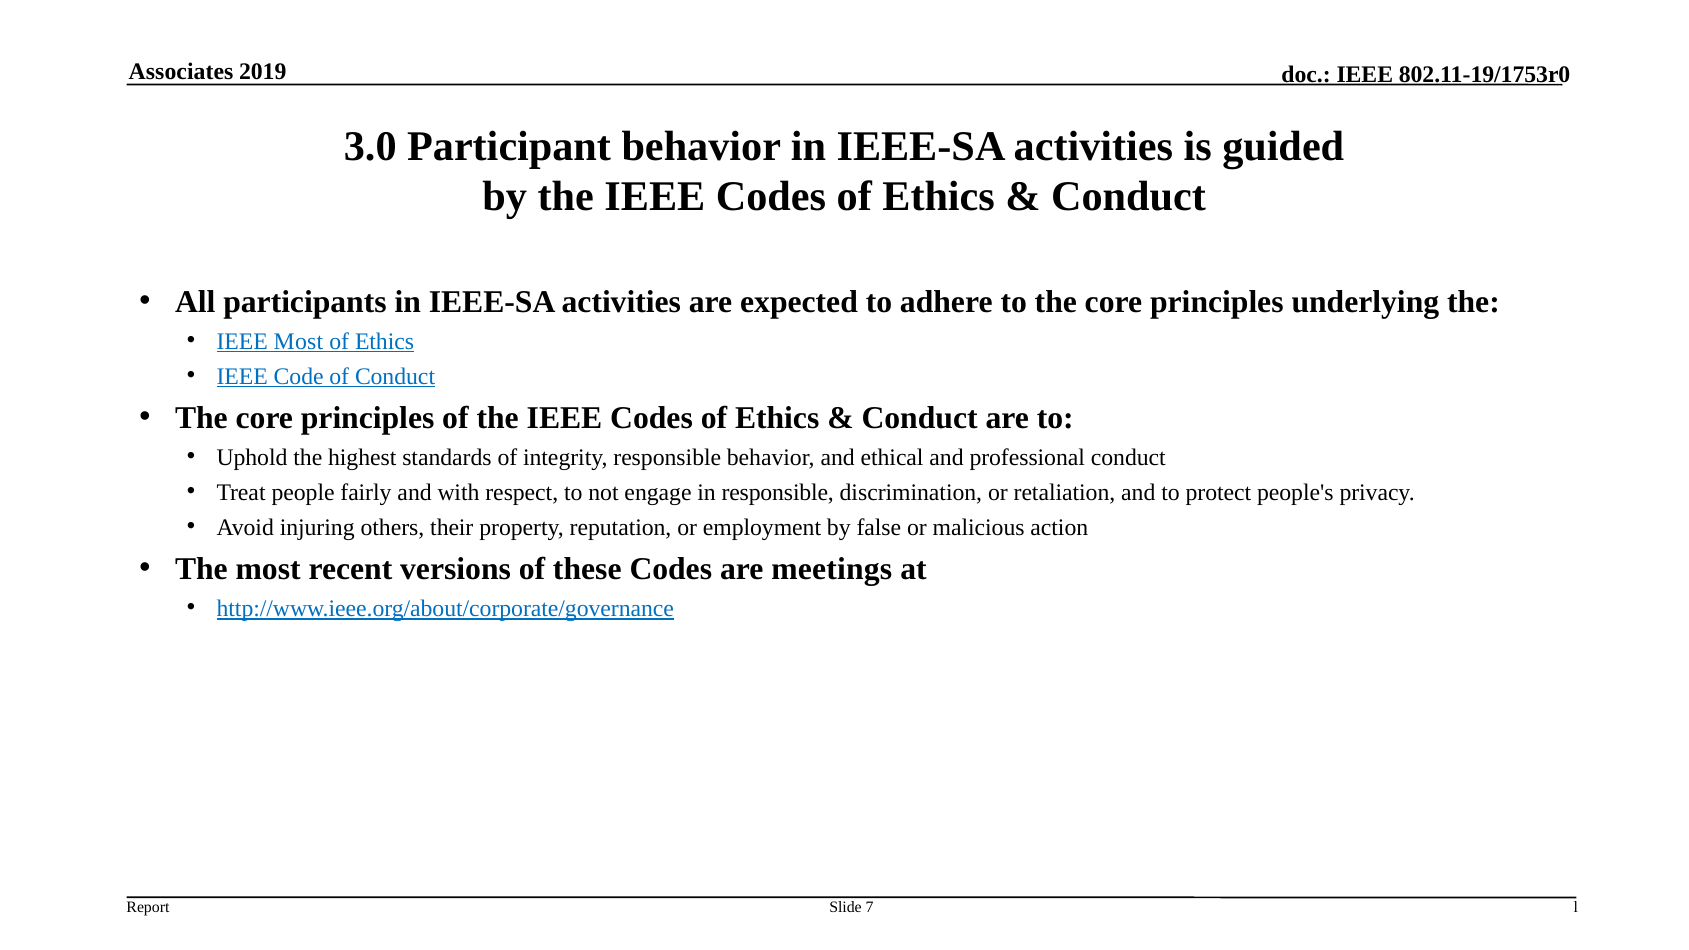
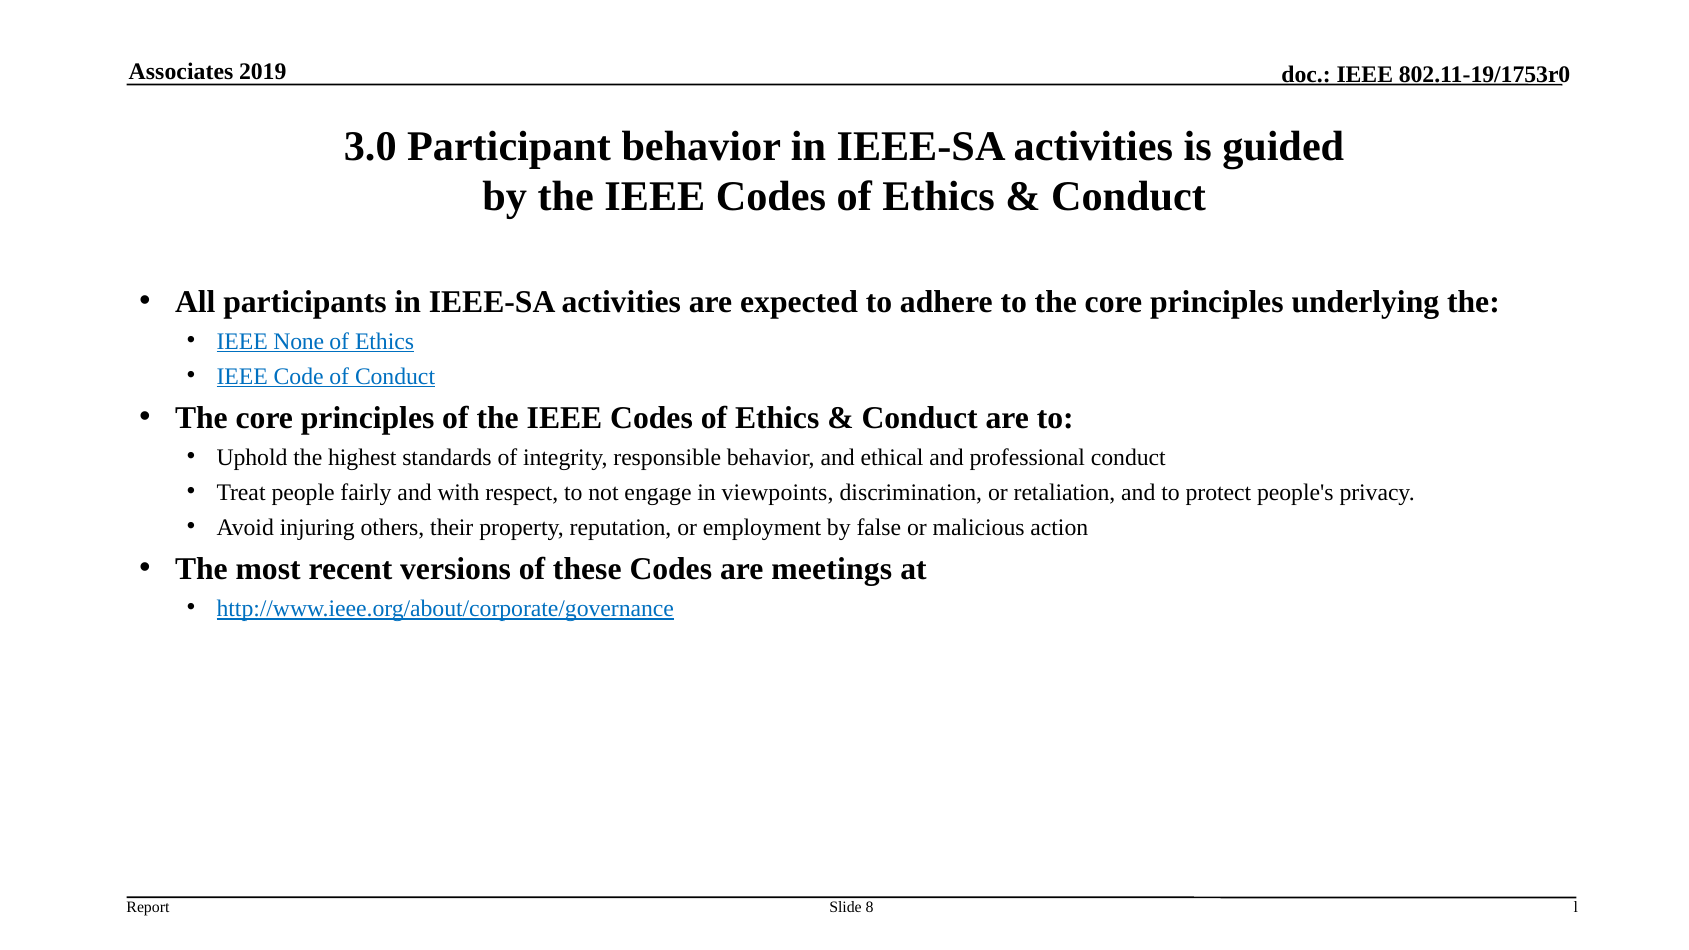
IEEE Most: Most -> None (299, 341)
in responsible: responsible -> viewpoints (778, 492)
7: 7 -> 8 (870, 908)
